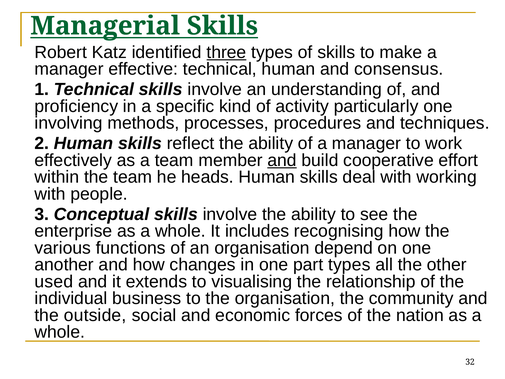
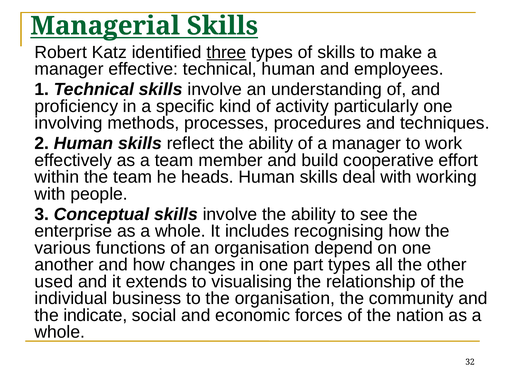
consensus: consensus -> employees (399, 69)
and underline: present -> none (282, 160)
outside: outside -> indicate (95, 315)
